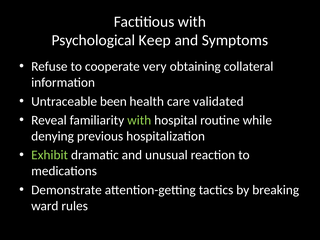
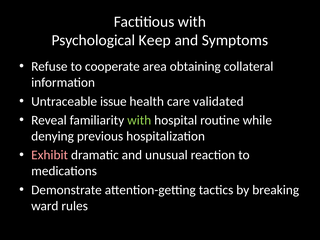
very: very -> area (155, 67)
been: been -> issue (113, 101)
Exhibit colour: light green -> pink (50, 155)
